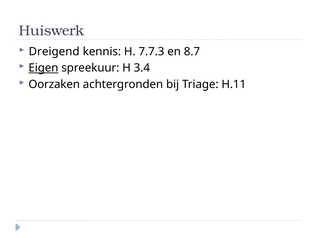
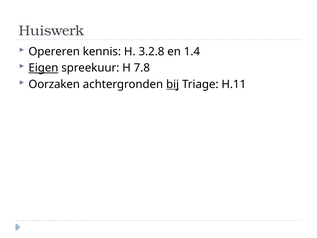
Dreigend: Dreigend -> Opereren (54, 51)
7.7.3: 7.7.3 -> 3.2.8 (151, 51)
8.7: 8.7 -> 1.4 (192, 51)
3.4: 3.4 -> 7.8 (142, 68)
bij underline: none -> present (173, 84)
